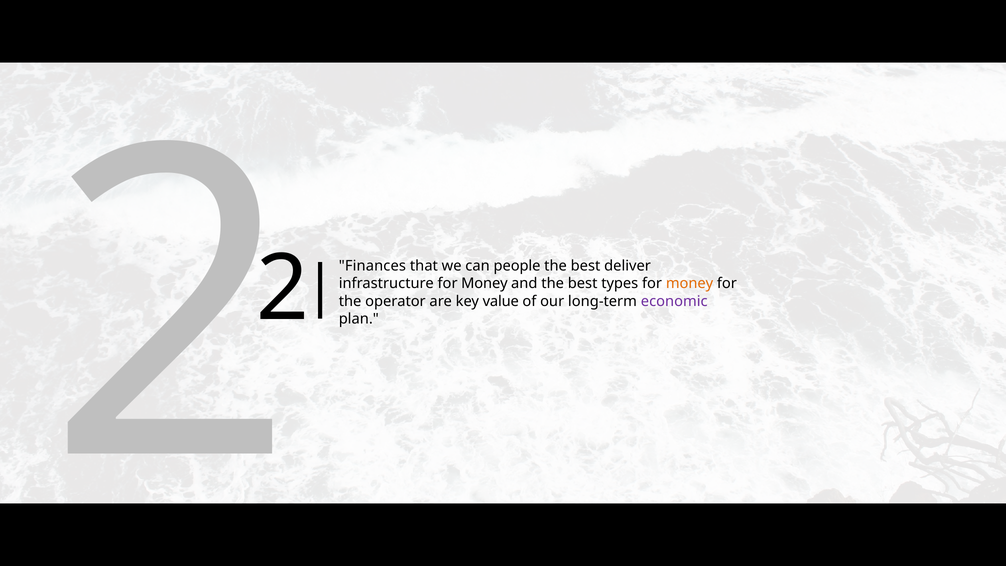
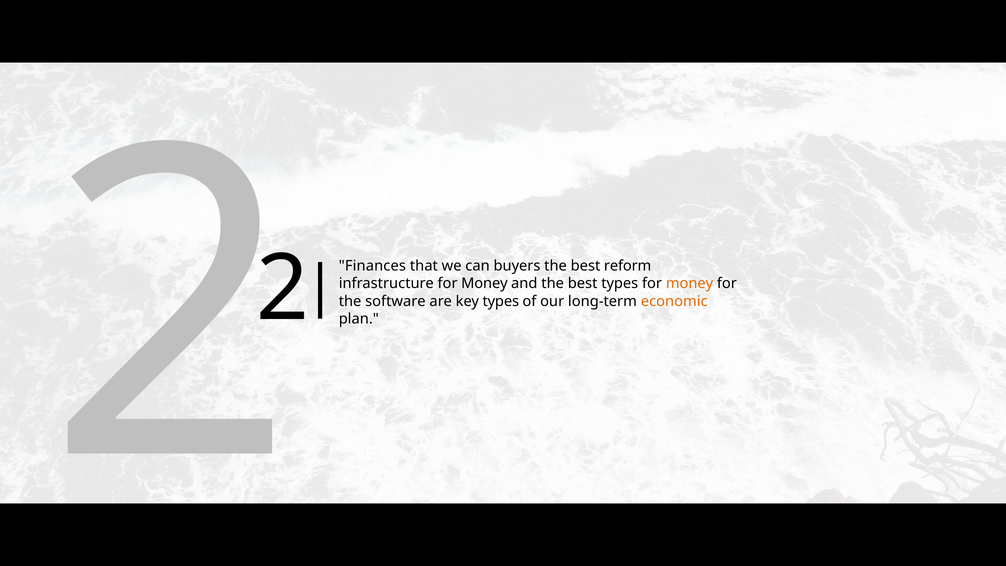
people: people -> buyers (517, 266)
deliver: deliver -> reform (628, 266)
operator: operator -> software (395, 301)
key value: value -> types (501, 301)
economic colour: purple -> orange (674, 301)
